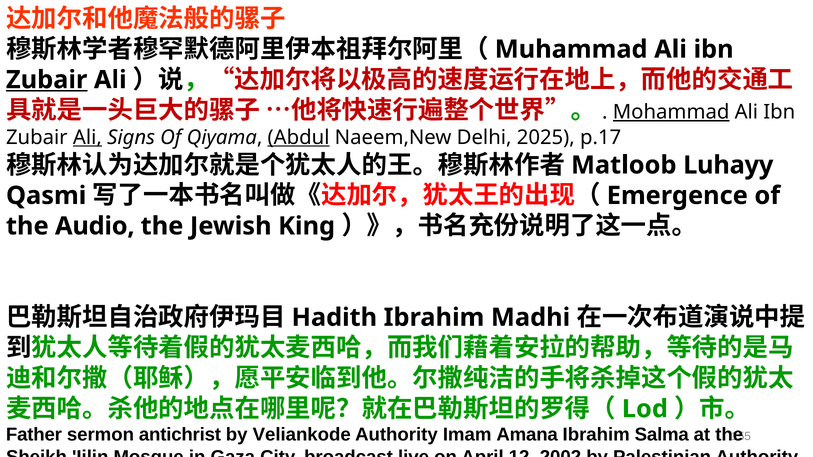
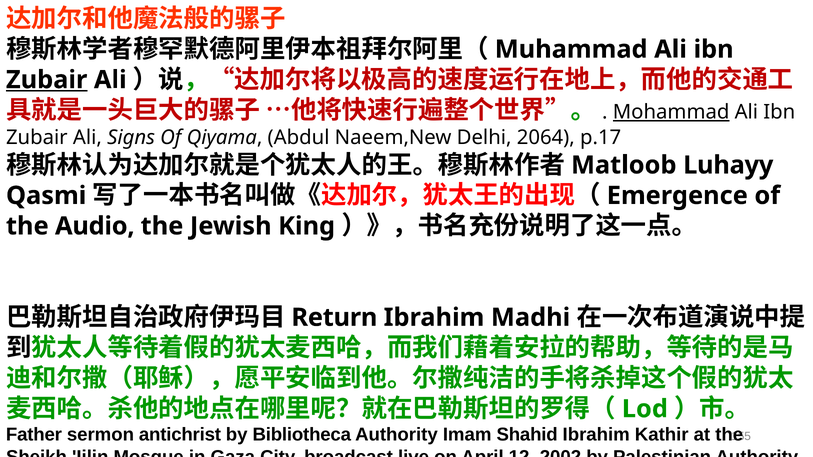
Ali underline: present -> none (87, 137)
Abdul underline: present -> none (299, 137)
2025: 2025 -> 2064 (546, 137)
Hadith: Hadith -> Return (334, 318)
Veliankode: Veliankode -> Bibliotheca (302, 435)
Amana: Amana -> Shahid (527, 435)
Salma: Salma -> Kathir (662, 435)
